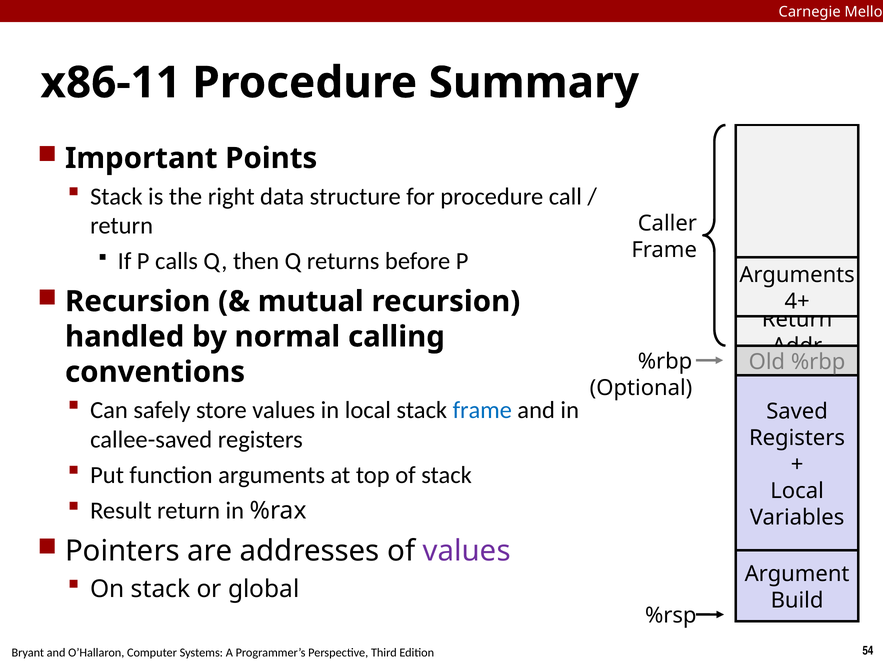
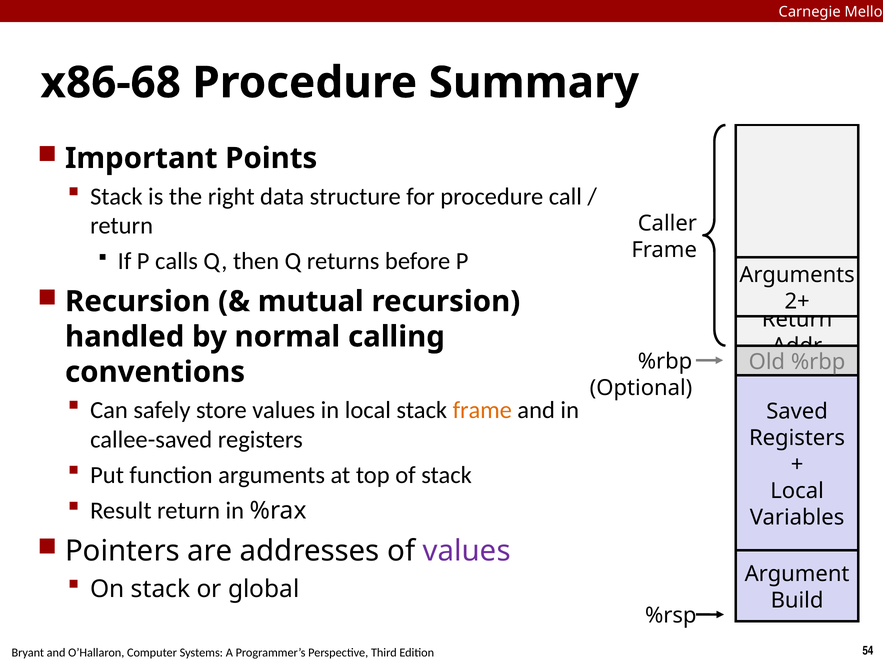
x86-11: x86-11 -> x86-68 (111, 83)
4+: 4+ -> 2+ (797, 302)
frame colour: blue -> orange (482, 410)
